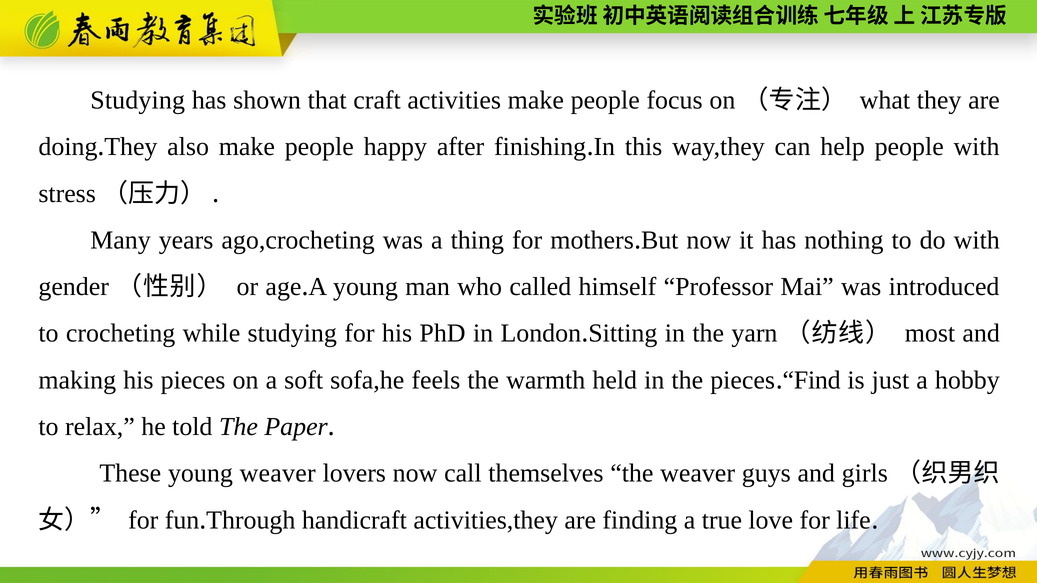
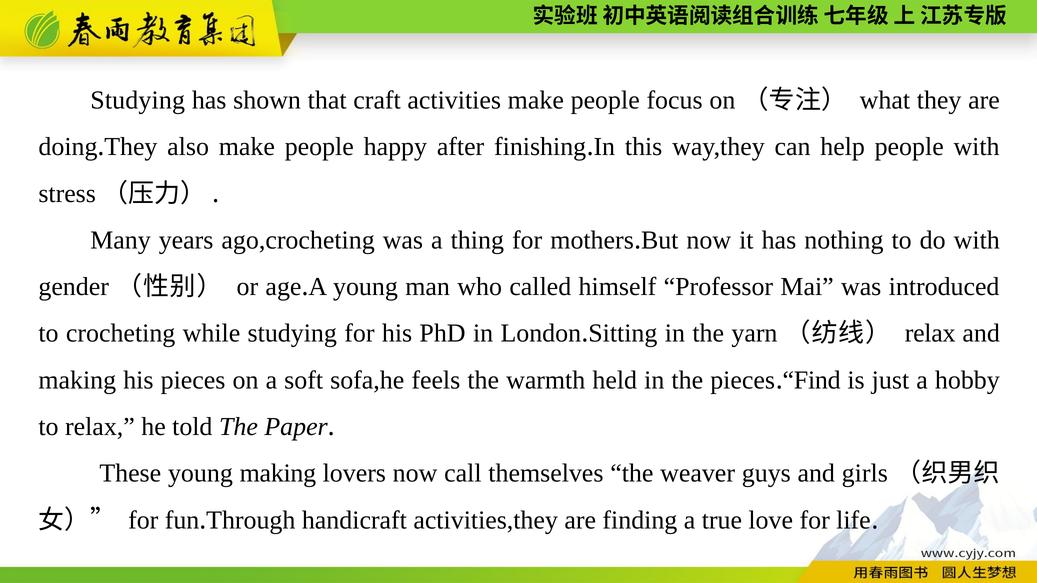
most: most -> relax (930, 334)
young weaver: weaver -> making (278, 474)
